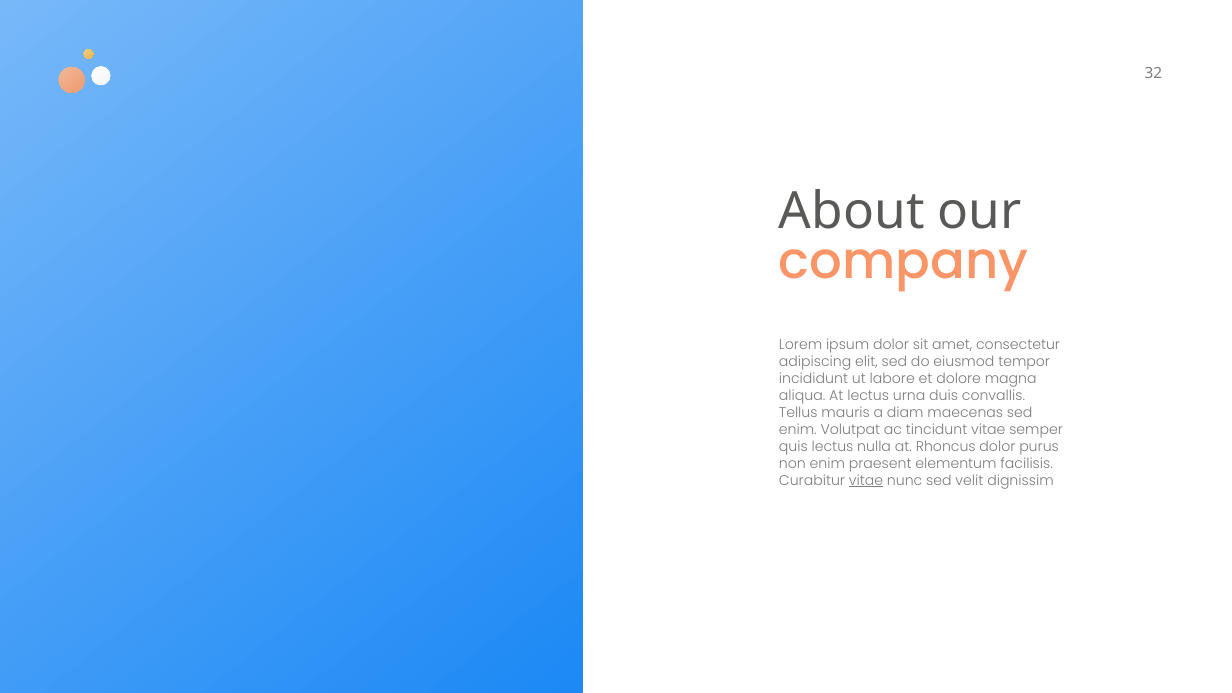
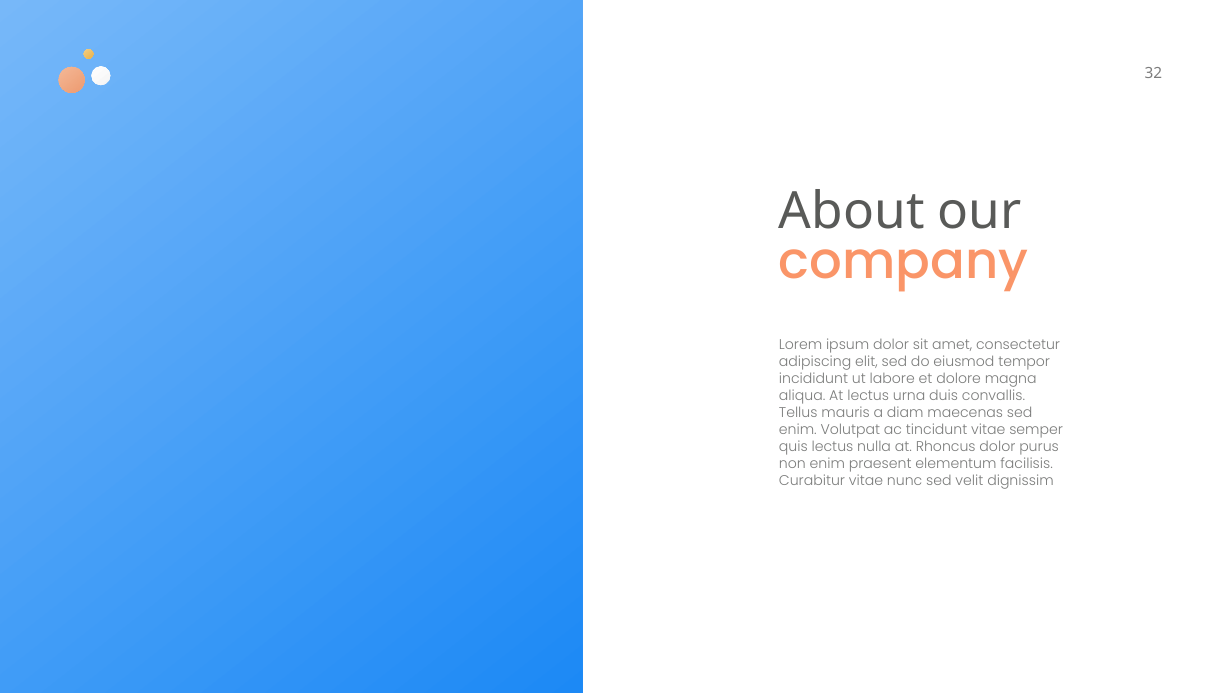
vitae underline: present -> none (866, 481)
